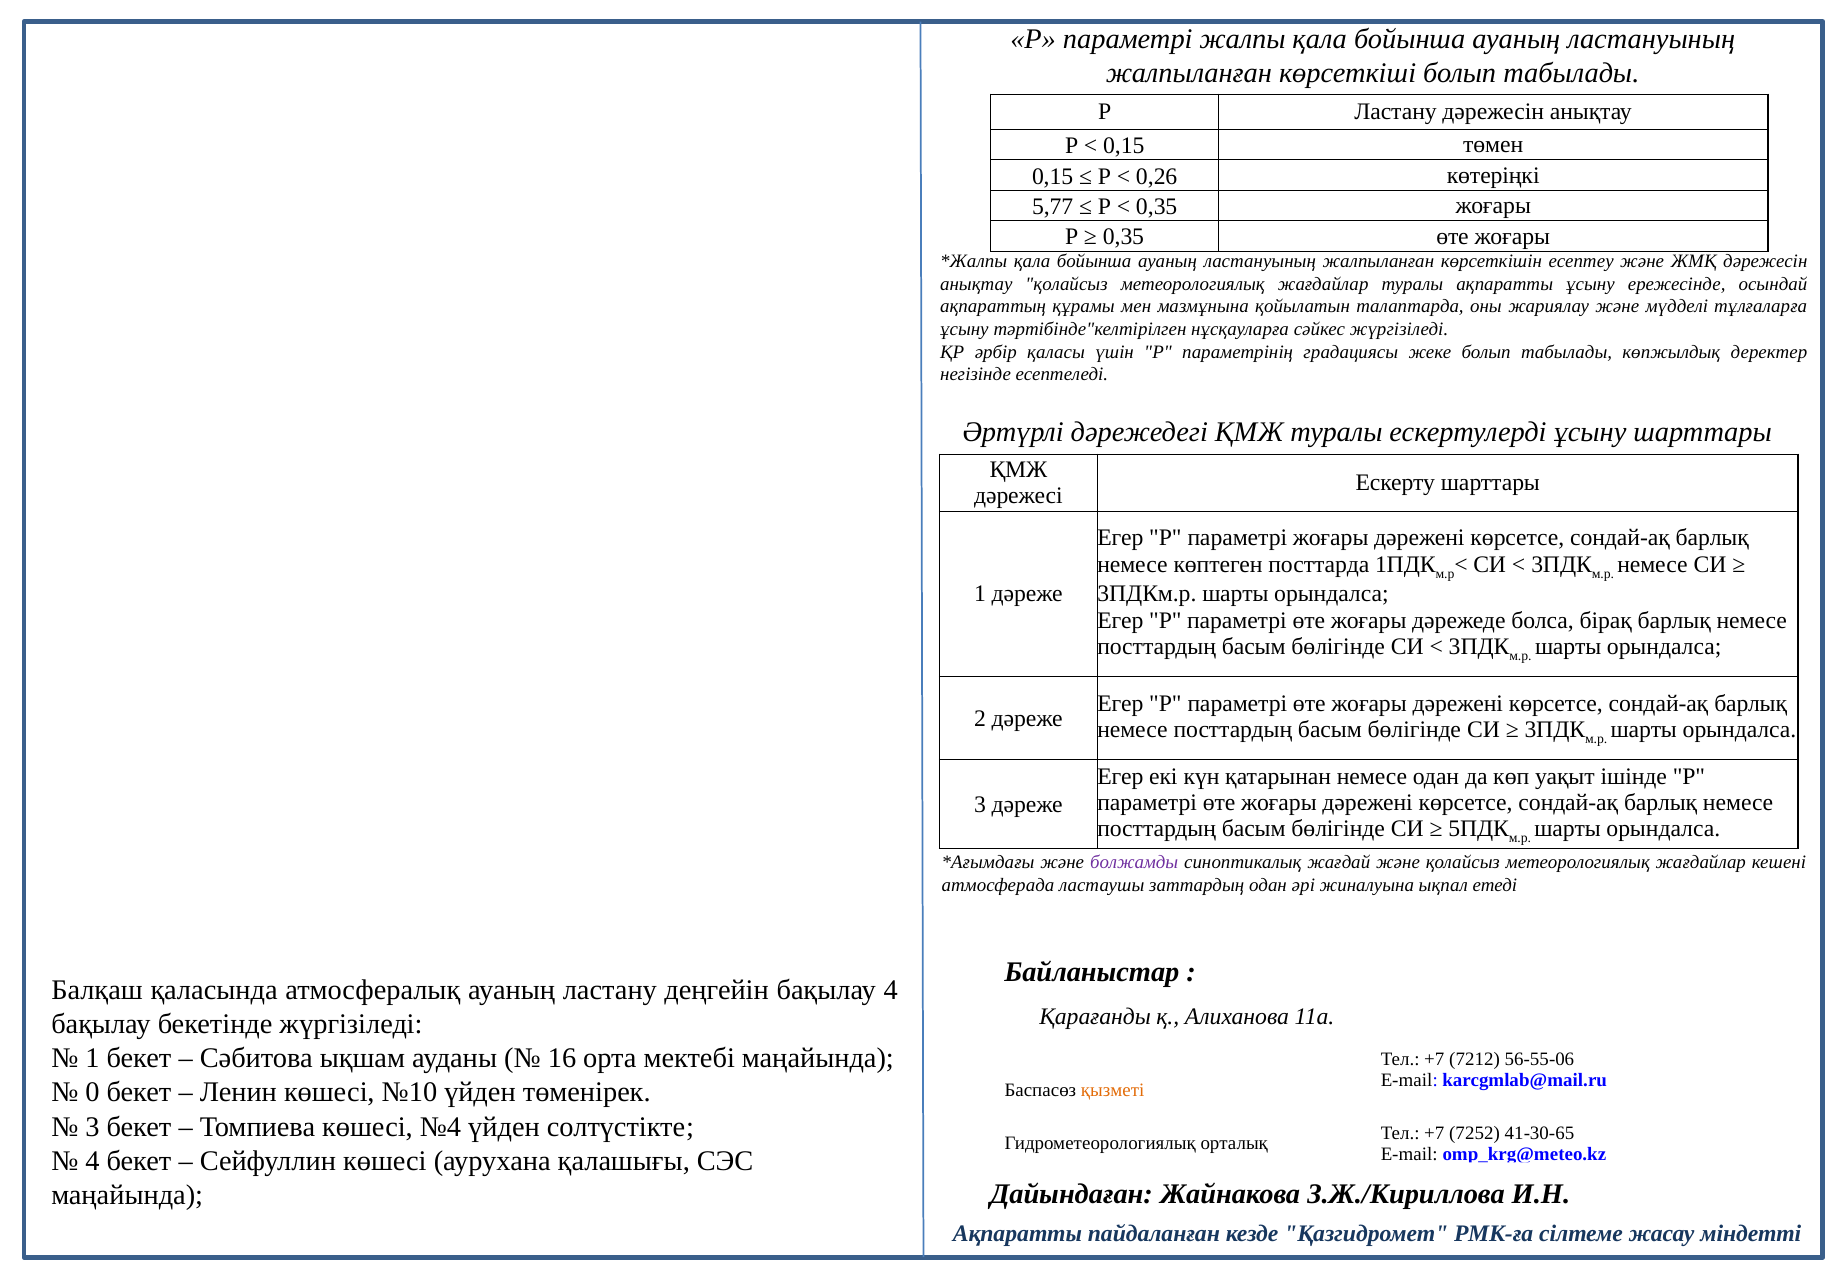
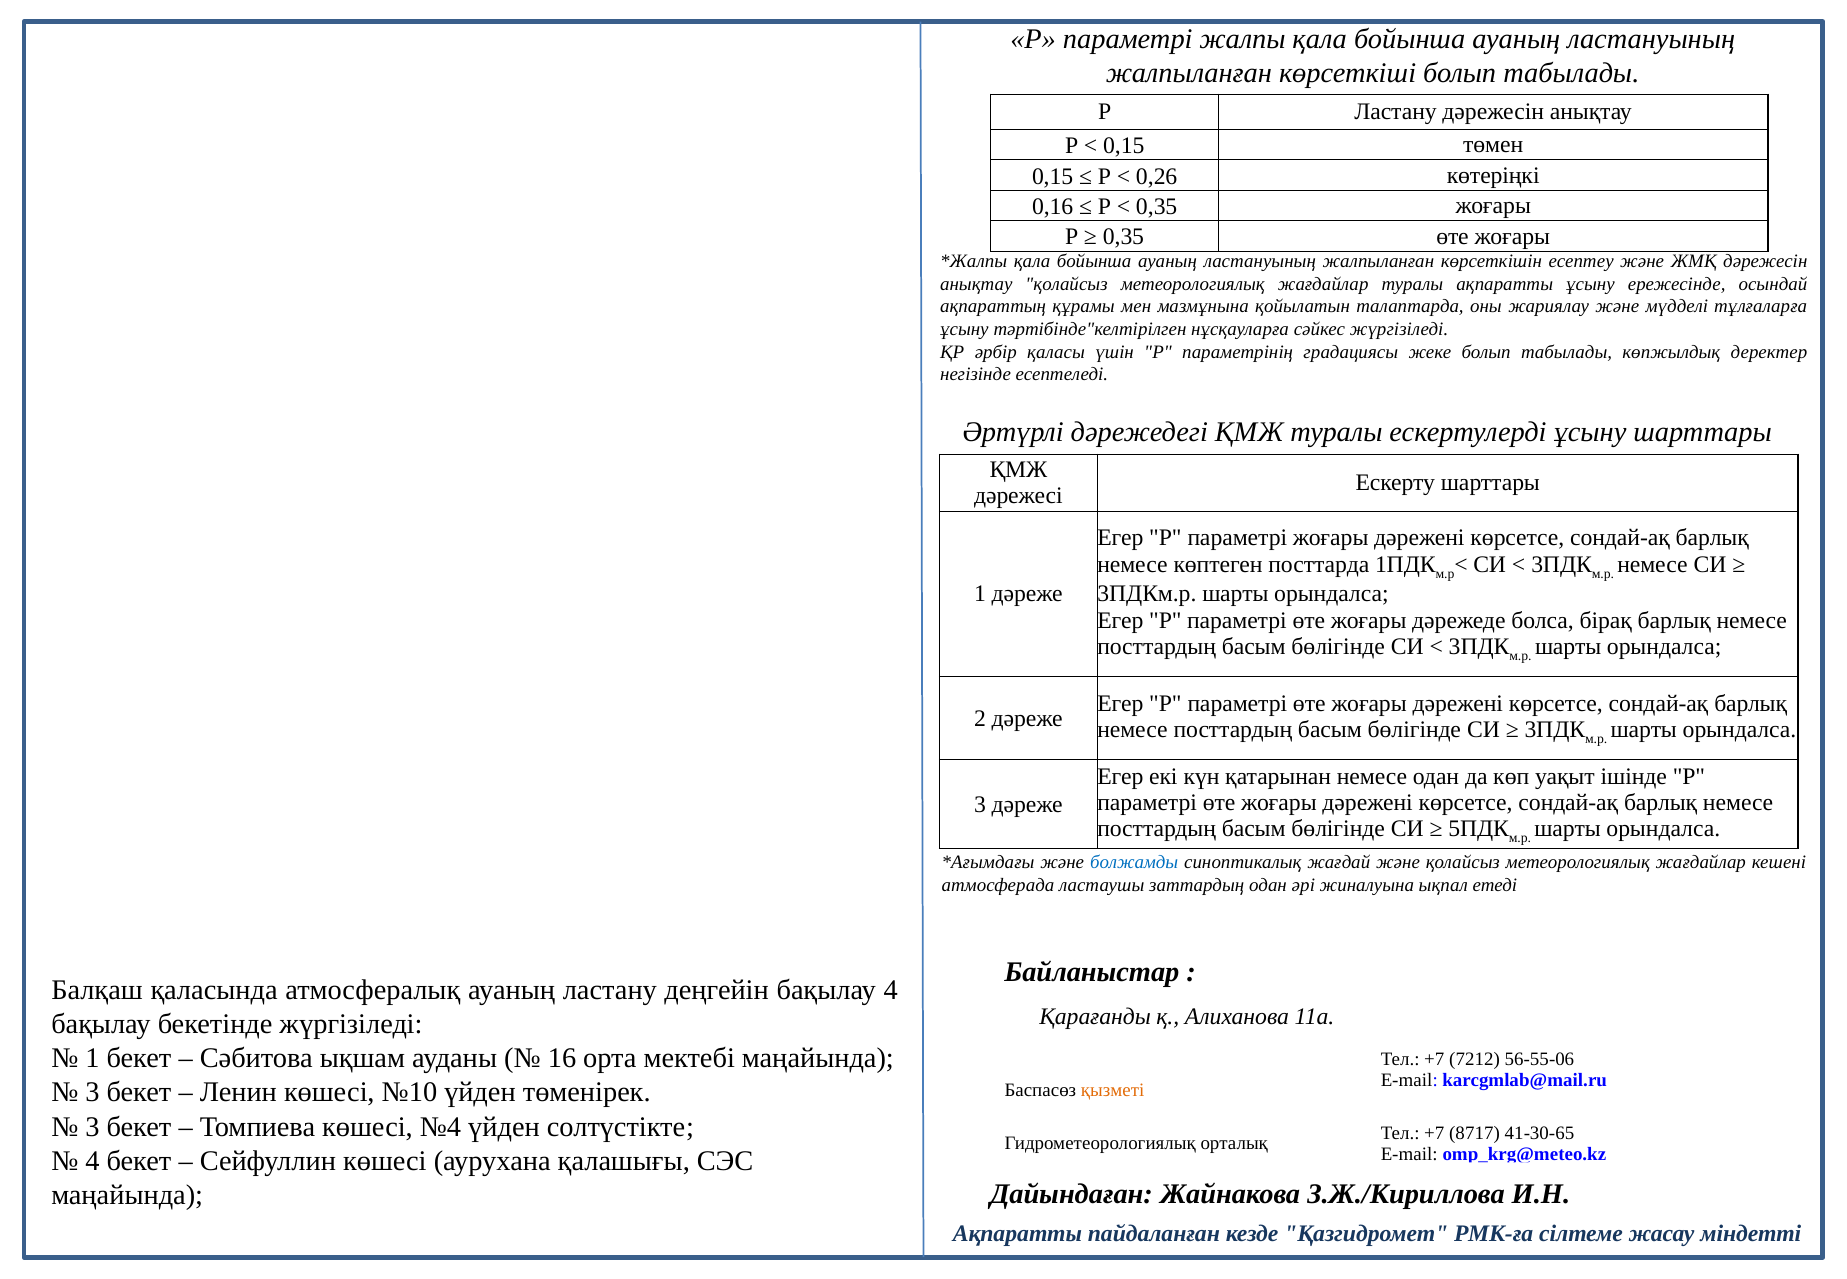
5,77: 5,77 -> 0,16 (1053, 207)
болжамды colour: purple -> blue (1134, 862)
0: 0 -> 3 (93, 1092)
7252: 7252 -> 8717 (1475, 1133)
